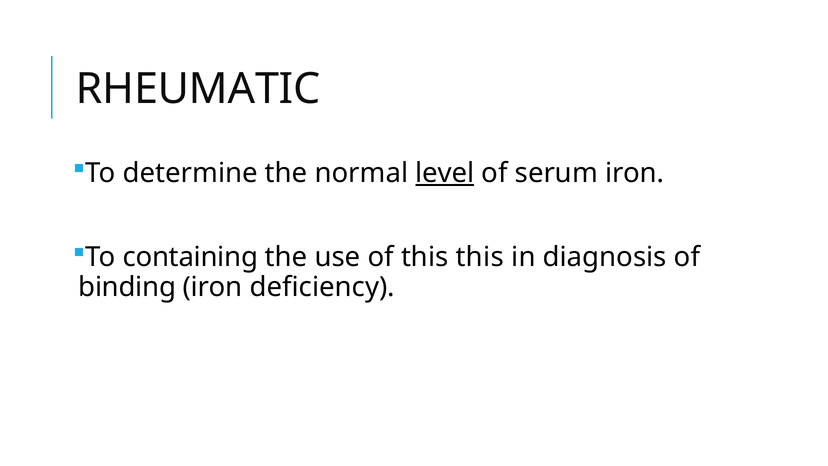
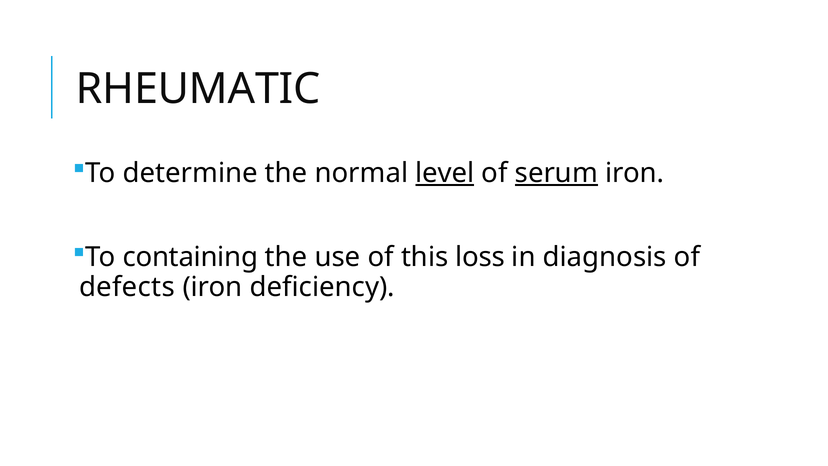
serum underline: none -> present (556, 173)
this this: this -> loss (480, 257)
binding: binding -> defects (127, 287)
